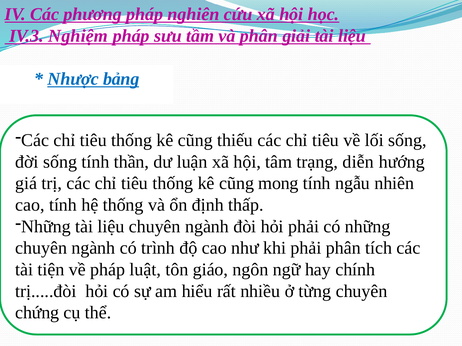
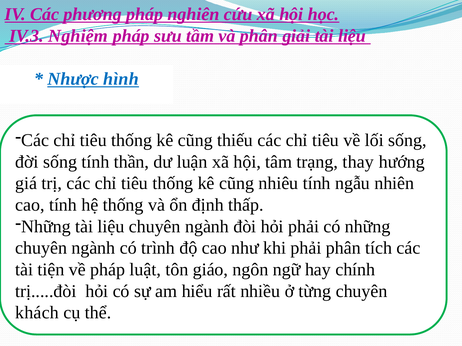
bảng: bảng -> hình (121, 79)
diễn: diễn -> thay (358, 162)
mong: mong -> nhiêu (278, 184)
chứng: chứng -> khách (37, 313)
